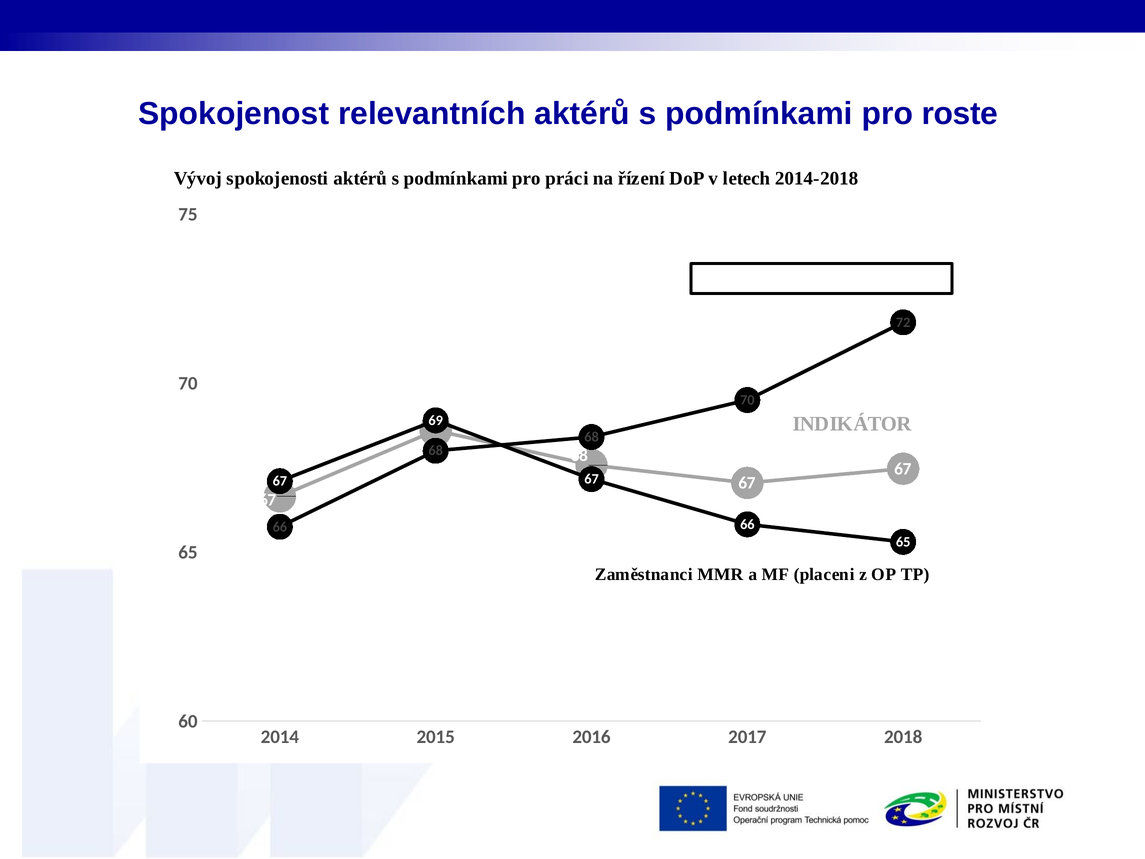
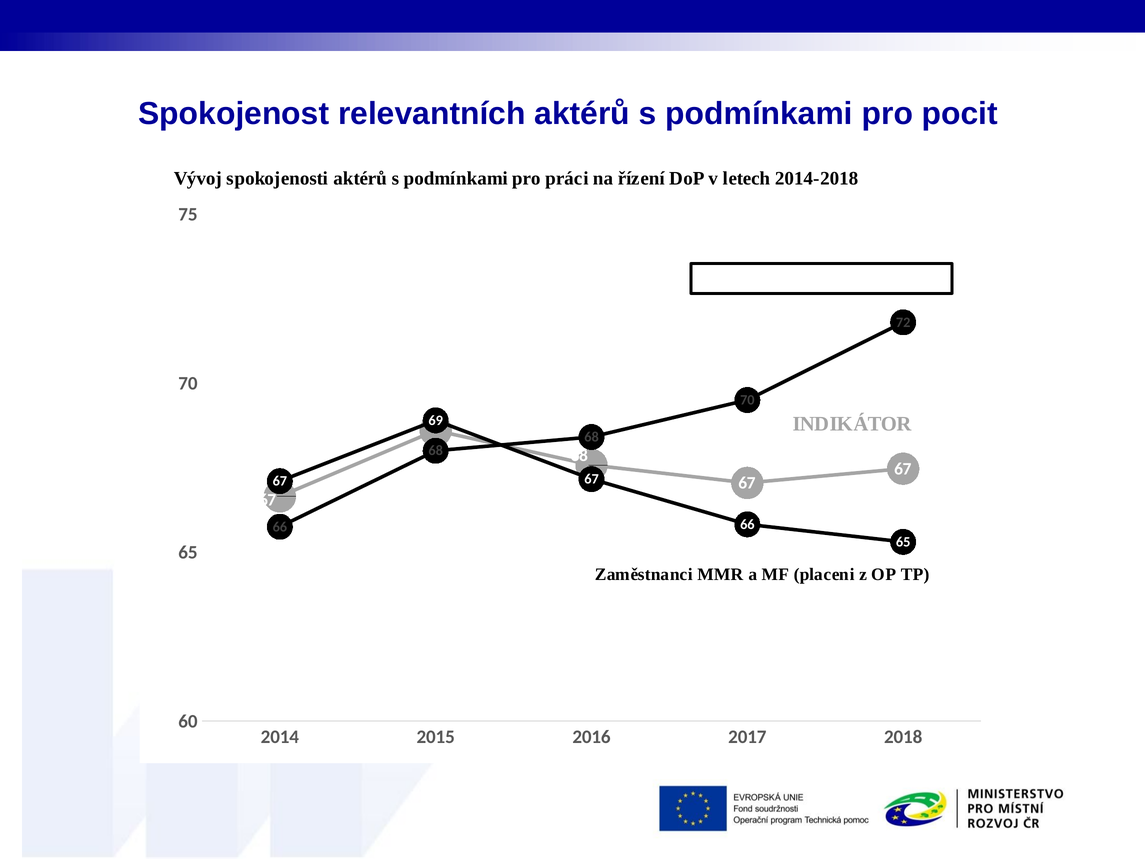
roste: roste -> pocit (960, 114)
